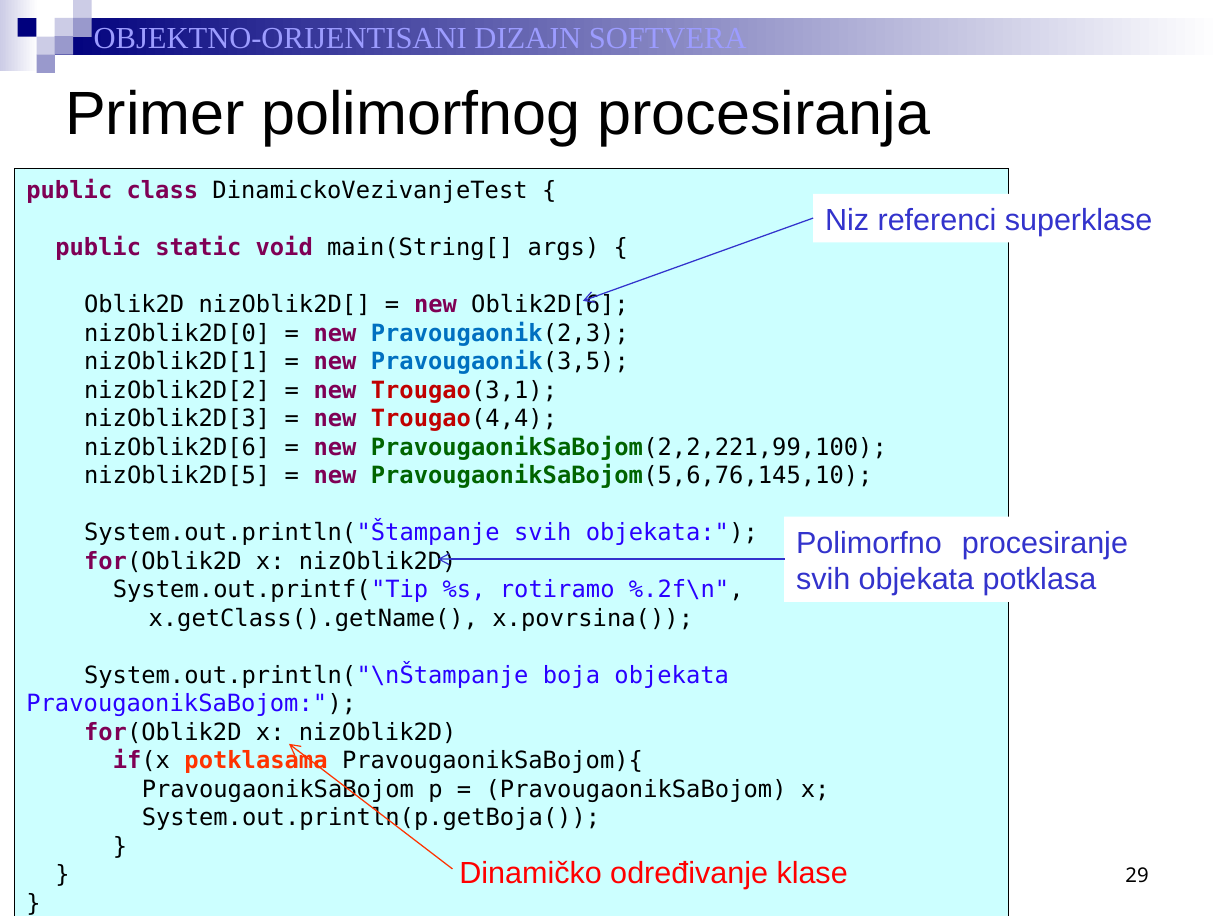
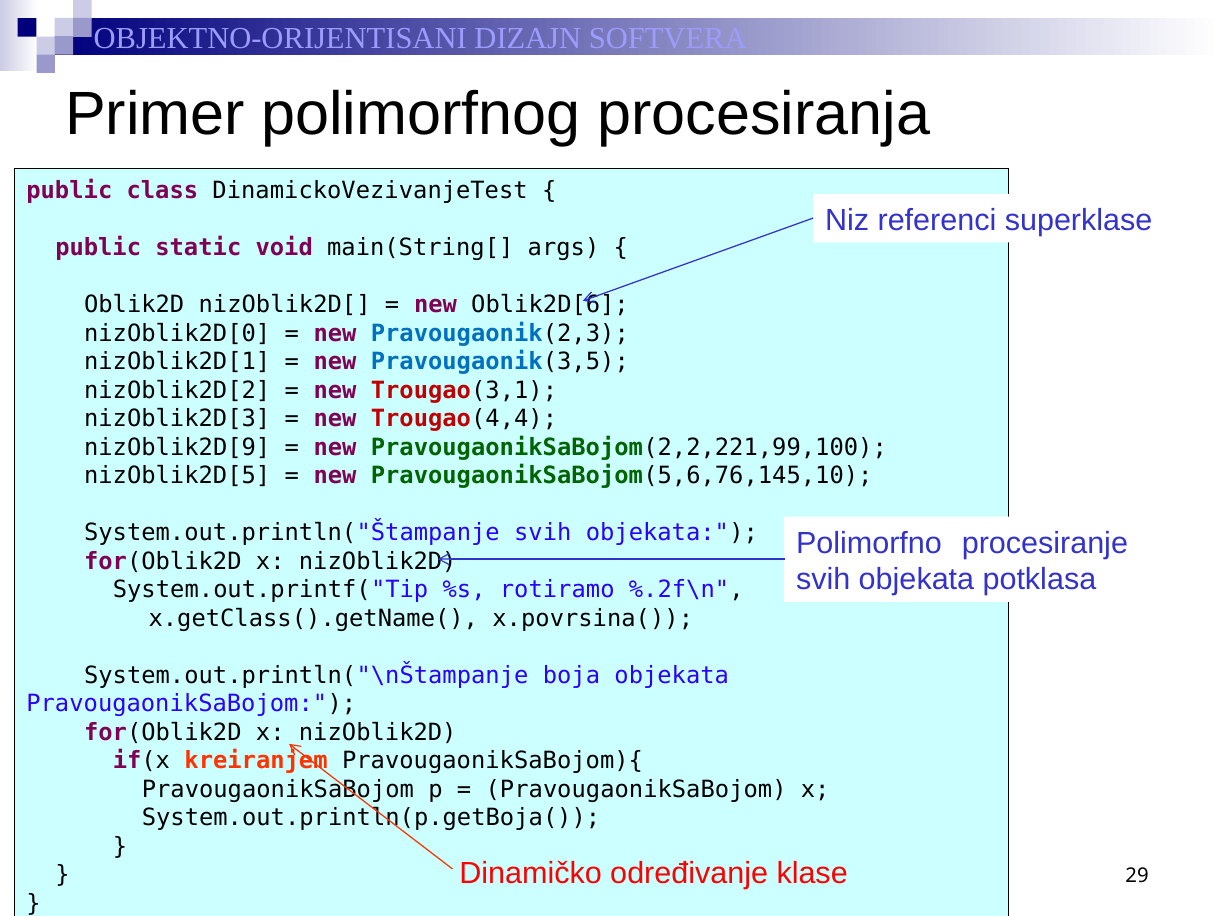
nizOblik2D[6: nizOblik2D[6 -> nizOblik2D[9 (177, 448)
potklasama: potklasama -> kreiranjem (256, 761)
